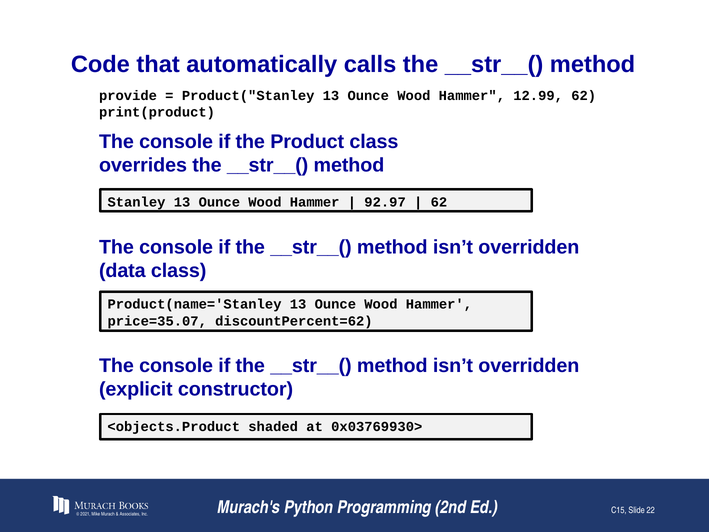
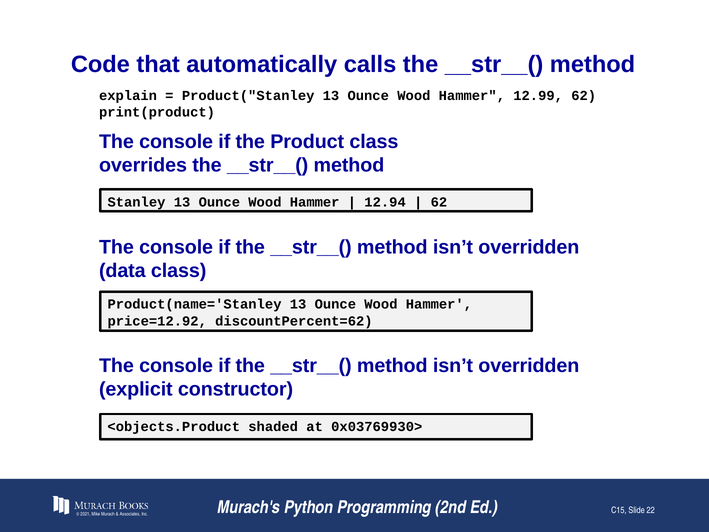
provide: provide -> explain (128, 95)
92.97: 92.97 -> 12.94 (385, 202)
price=35.07: price=35.07 -> price=12.92 (157, 321)
